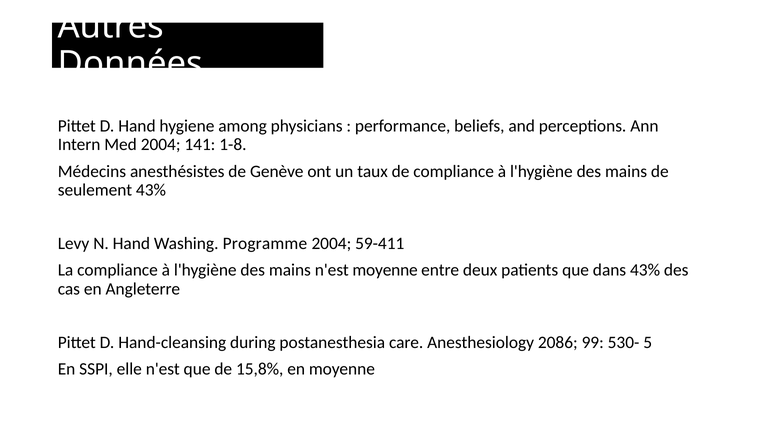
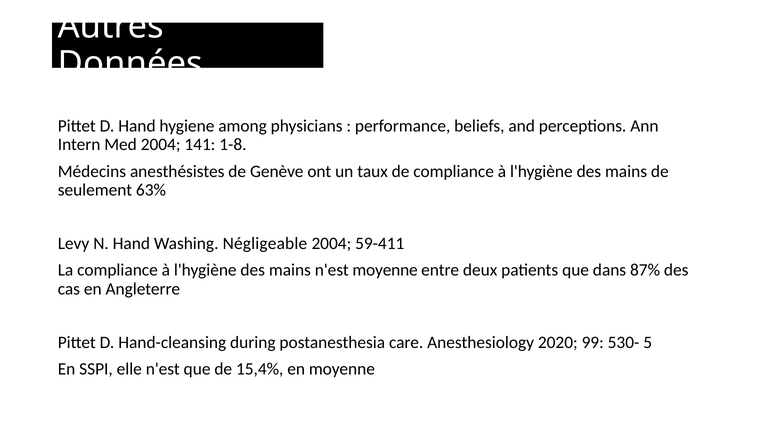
seulement 43%: 43% -> 63% (151, 190)
Programme: Programme -> Négligeable (265, 243)
dans 43%: 43% -> 87% (645, 270)
2086: 2086 -> 2020 (558, 342)
15,8%: 15,8% -> 15,4% (260, 368)
